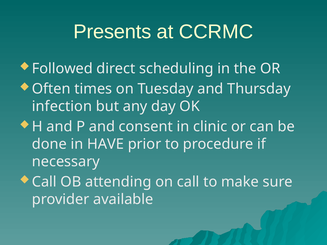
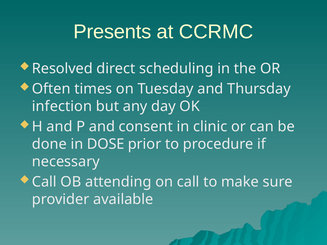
Followed: Followed -> Resolved (62, 69)
HAVE: HAVE -> DOSE (106, 144)
